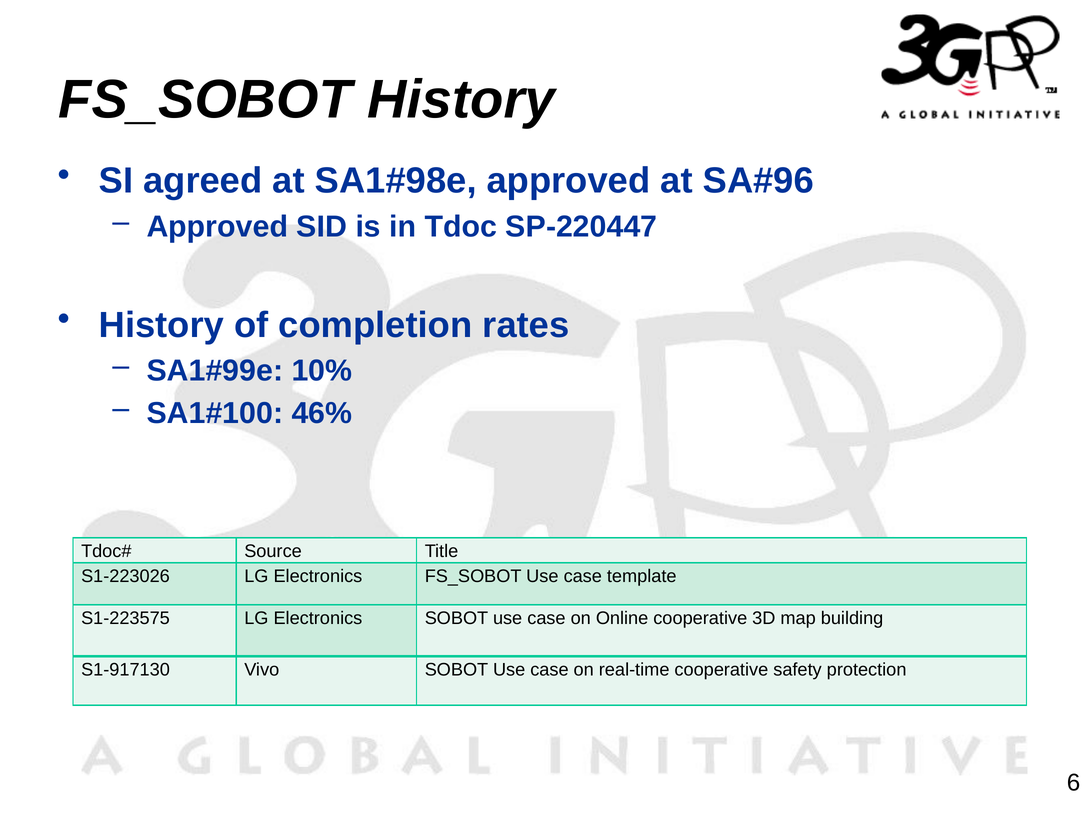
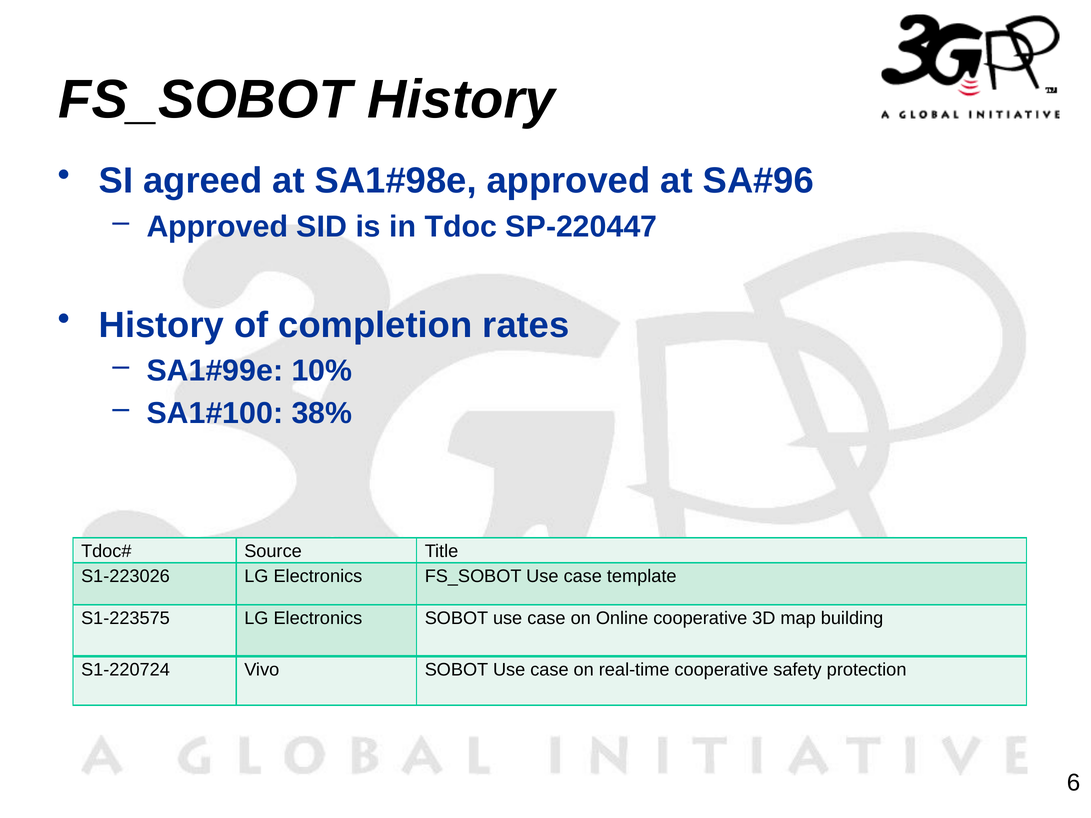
46%: 46% -> 38% (322, 413)
S1-917130: S1-917130 -> S1-220724 (125, 670)
